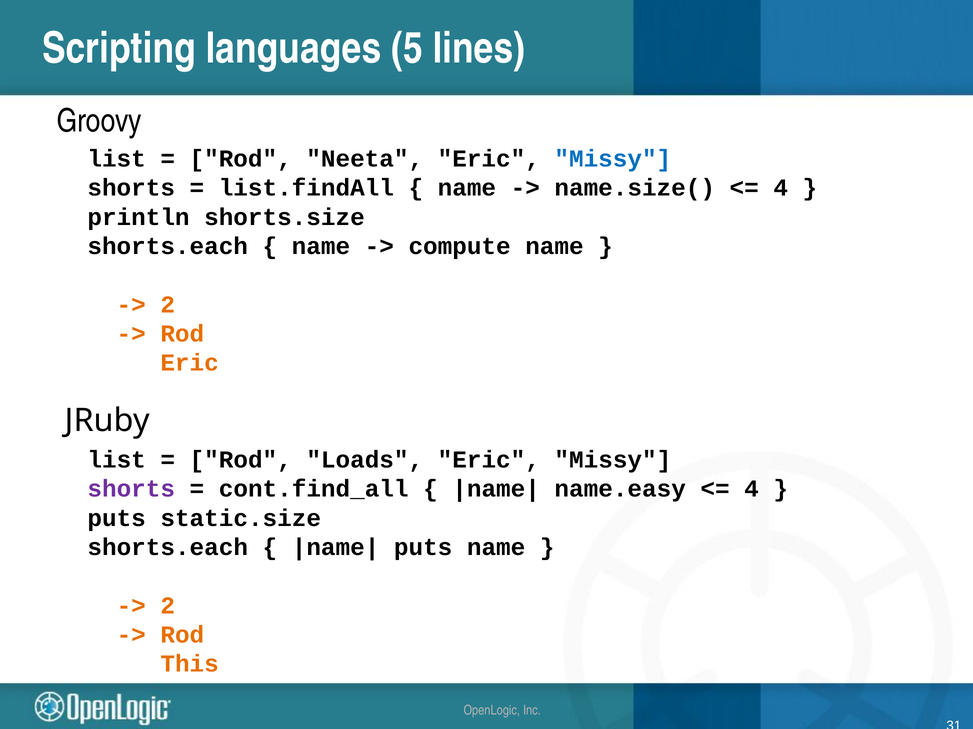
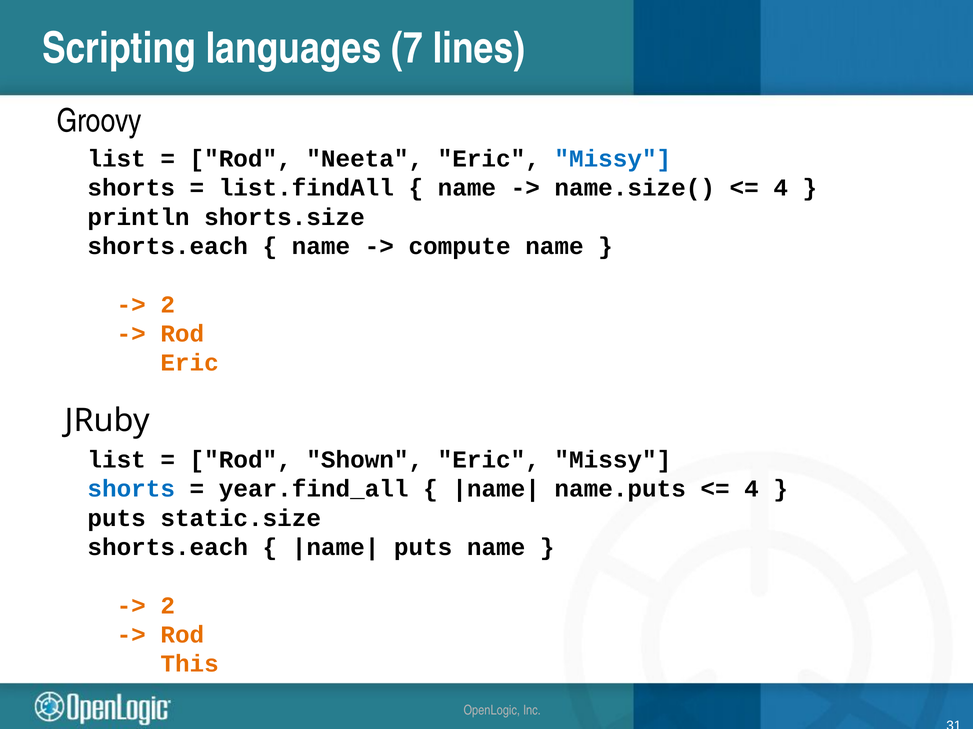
5: 5 -> 7 (407, 48)
Loads: Loads -> Shown (365, 460)
shorts colour: purple -> blue (131, 489)
cont.find_all: cont.find_all -> year.find_all (314, 489)
name.easy: name.easy -> name.puts (620, 489)
